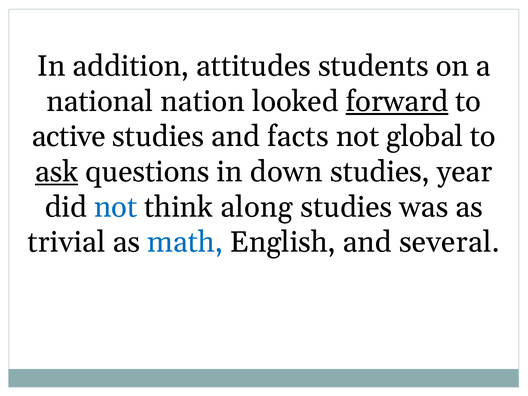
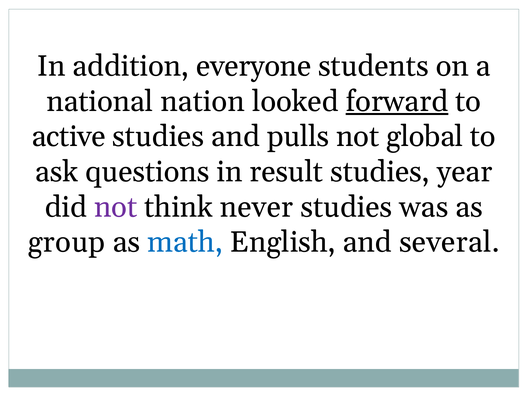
attitudes: attitudes -> everyone (254, 66)
facts: facts -> pulls (298, 137)
ask underline: present -> none (57, 172)
down: down -> result (286, 172)
not colour: blue -> purple (116, 207)
along: along -> never (257, 207)
trivial: trivial -> group (66, 242)
